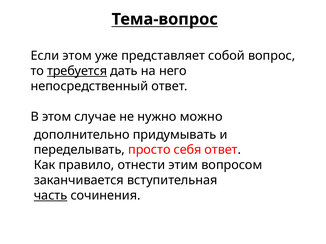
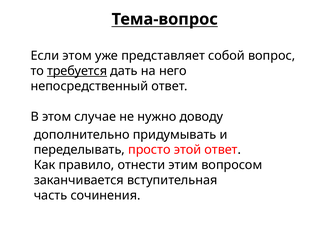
можно: можно -> доводу (201, 117)
себя: себя -> этой (188, 150)
часть underline: present -> none (51, 196)
